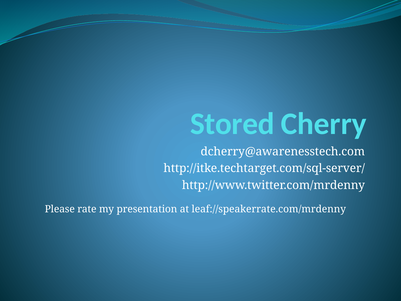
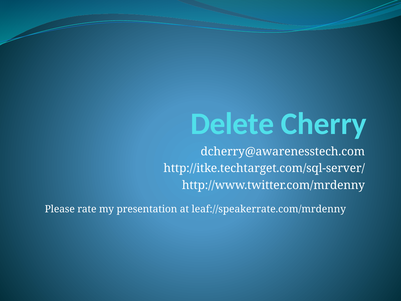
Stored: Stored -> Delete (232, 124)
